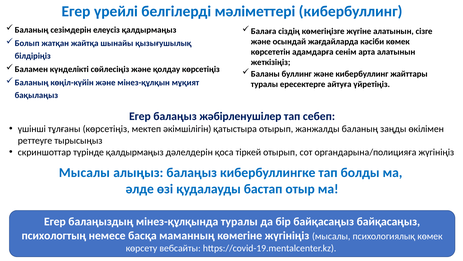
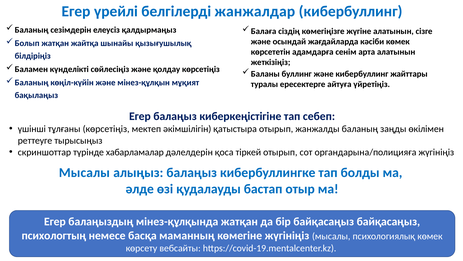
мәліметтері: мәліметтері -> жанжалдар (255, 11)
жәбірленушілер: жәбірленушілер -> киберкеңістігіне (240, 116)
түрінде қалдырмаңыз: қалдырмаңыз -> хабарламалар (135, 152)
мінез-құлқында туралы: туралы -> жатқан (239, 221)
